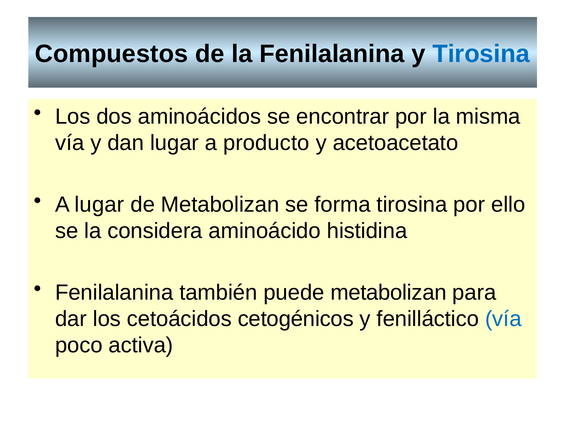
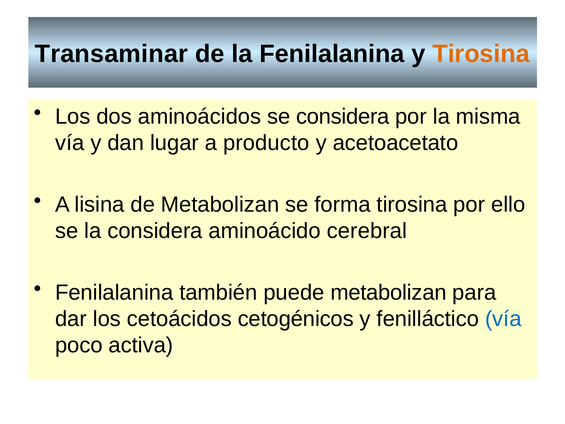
Compuestos: Compuestos -> Transaminar (111, 54)
Tirosina colour: blue -> orange (481, 54)
se encontrar: encontrar -> considera (343, 117)
A lugar: lugar -> lisina (100, 204)
histidina: histidina -> cerebral (367, 231)
